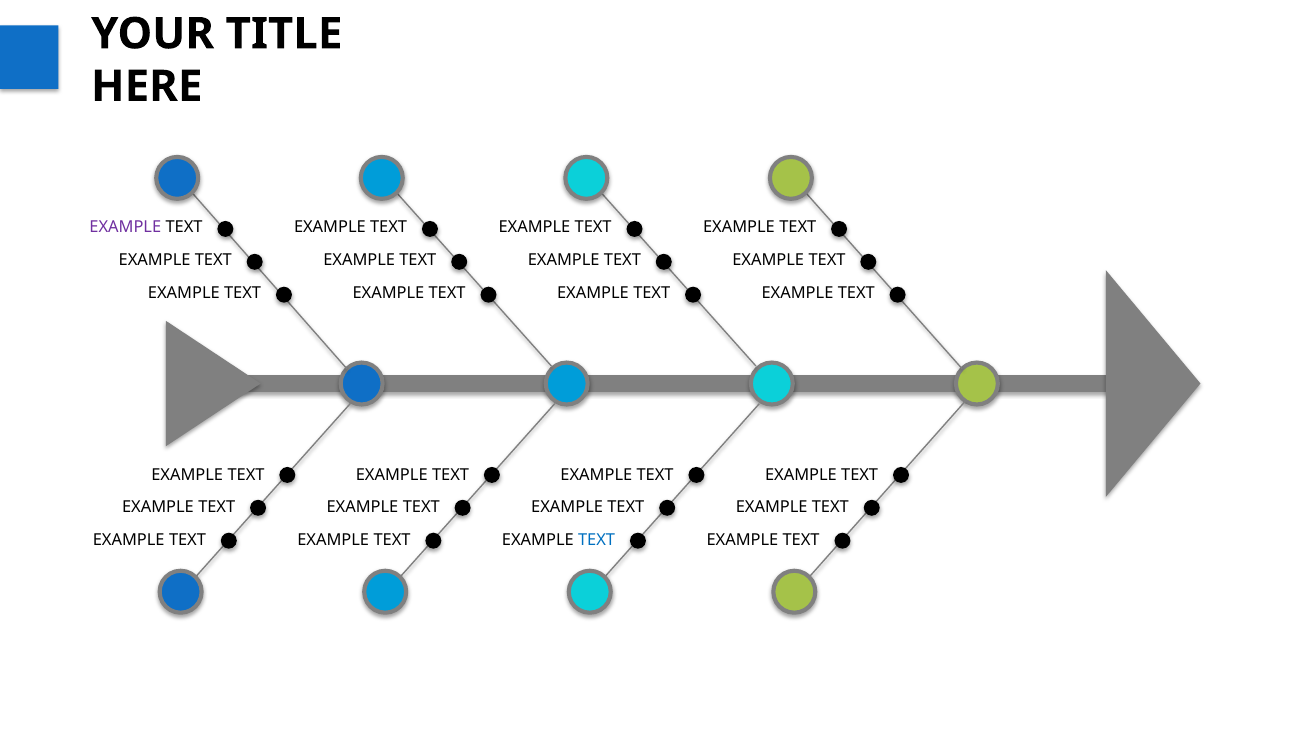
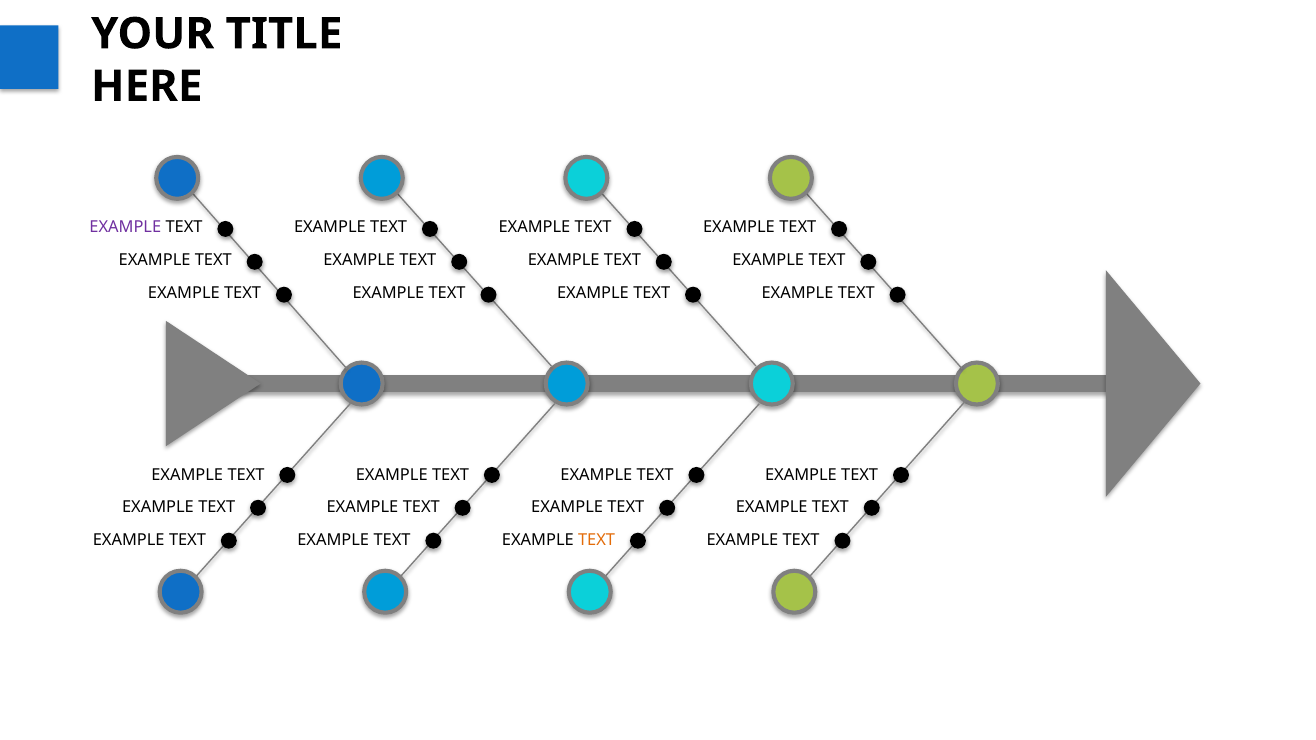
TEXT colour: blue -> orange (597, 541)
